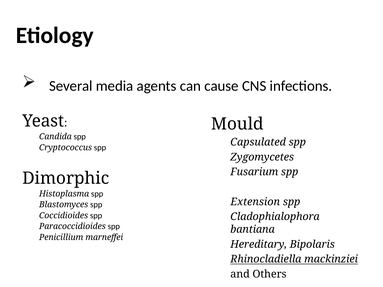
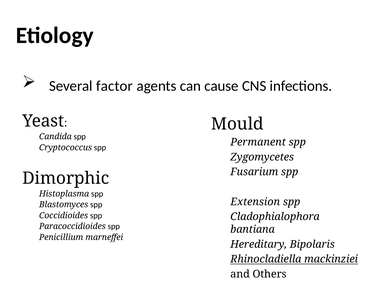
media: media -> factor (115, 86)
Capsulated: Capsulated -> Permanent (258, 142)
